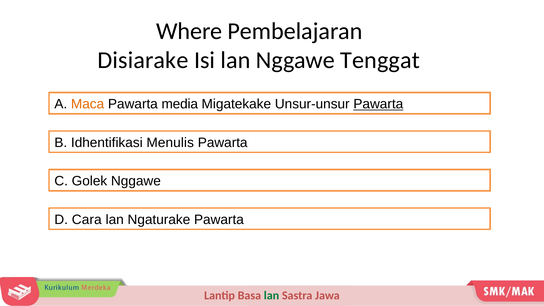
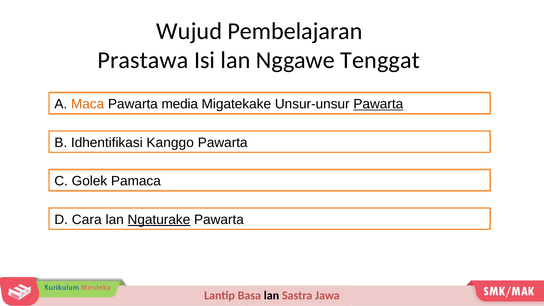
Where: Where -> Wujud (189, 31)
Disiarake: Disiarake -> Prastawa (143, 60)
Menulis: Menulis -> Kanggo (170, 143)
Golek Nggawe: Nggawe -> Pamaca (136, 181)
Ngaturake underline: none -> present (159, 220)
lan colour: green -> black (272, 295)
